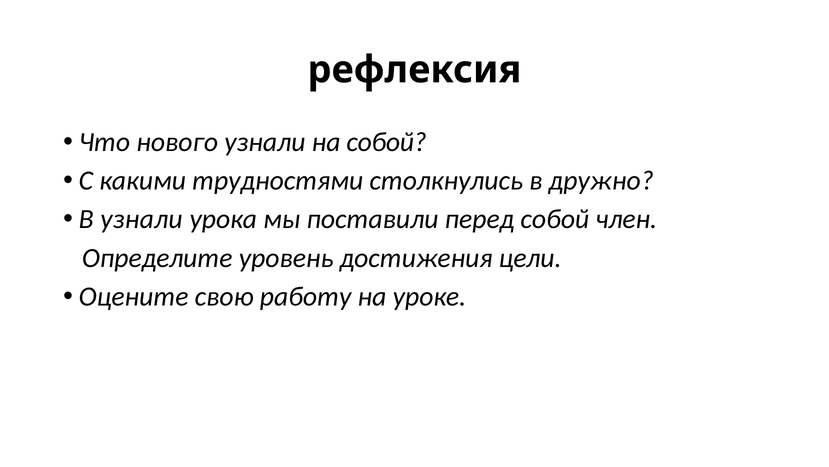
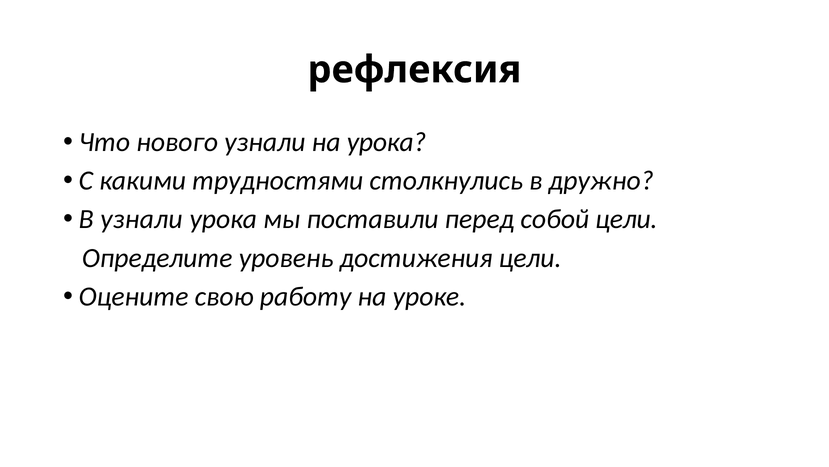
на собой: собой -> урока (387, 142)
собой член: член -> цели (626, 219)
